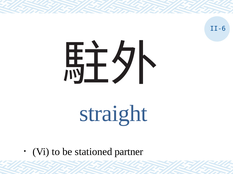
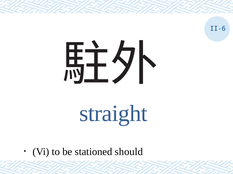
partner: partner -> should (129, 152)
